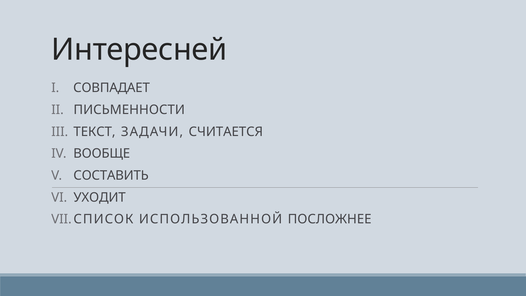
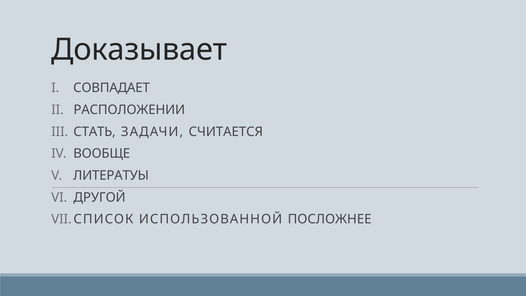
Интересней: Интересней -> Доказывает (139, 50)
ПИСЬМЕННОСТИ: ПИСЬМЕННОСТИ -> РАСПОЛОЖЕНИИ (129, 110)
ТЕКСТ: ТЕКСТ -> СТАТЬ (95, 132)
СОСТАВИТЬ: СОСТАВИТЬ -> ЛИТЕРАТУЫ (111, 175)
УХОДИТ: УХОДИТ -> ДРУГОЙ (100, 197)
